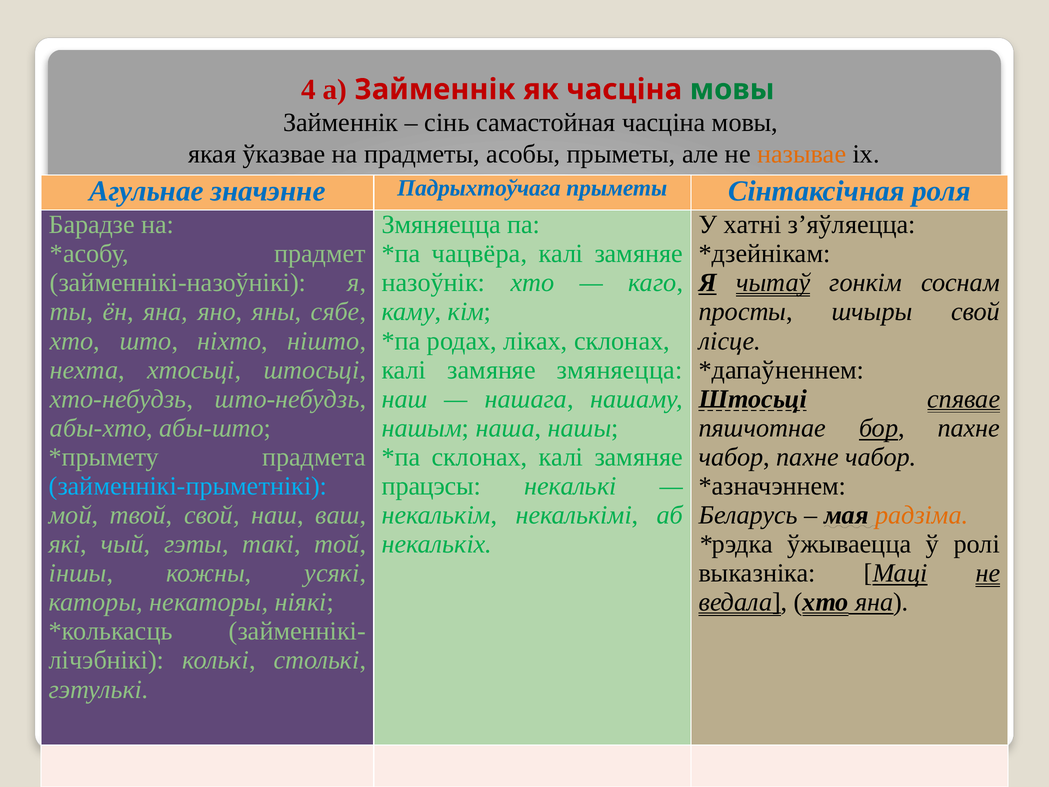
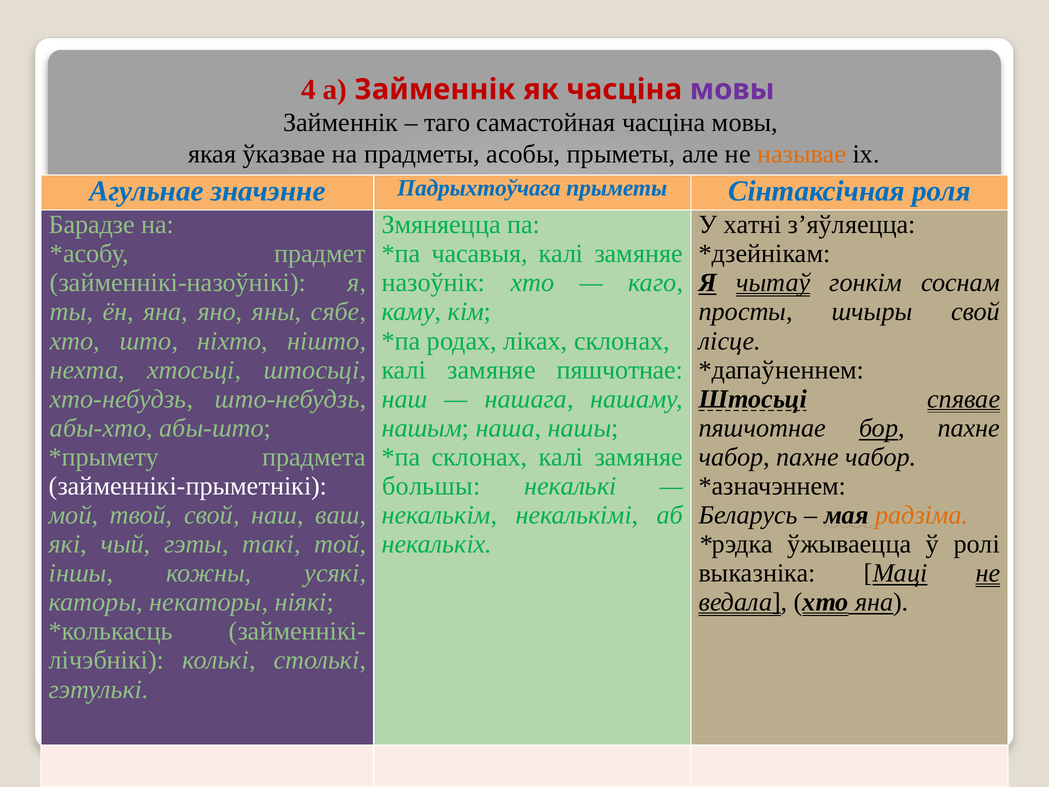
мовы colour: green -> purple (732, 89)
сінь: сінь -> таго (447, 123)
чацвёра: чацвёра -> часавыя (480, 254)
замяняе змяняецца: змяняецца -> пяшчотнае (620, 370)
займеннікі-прыметнікі colour: light blue -> white (188, 486)
працэсы: працэсы -> большы (431, 486)
